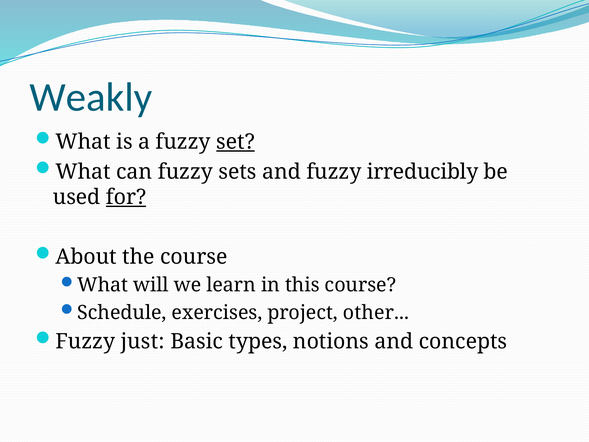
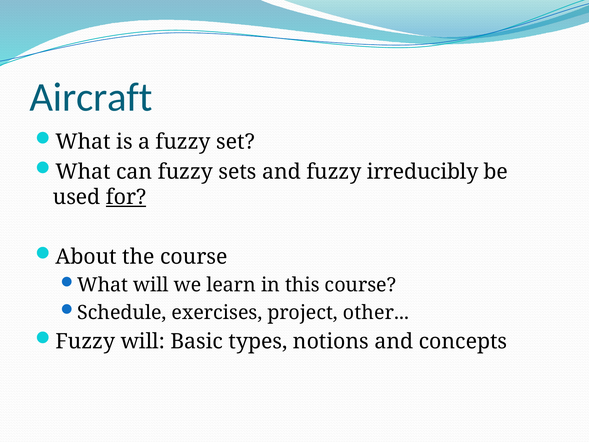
Weakly: Weakly -> Aircraft (91, 97)
set underline: present -> none (235, 142)
Fuzzy just: just -> will (143, 341)
